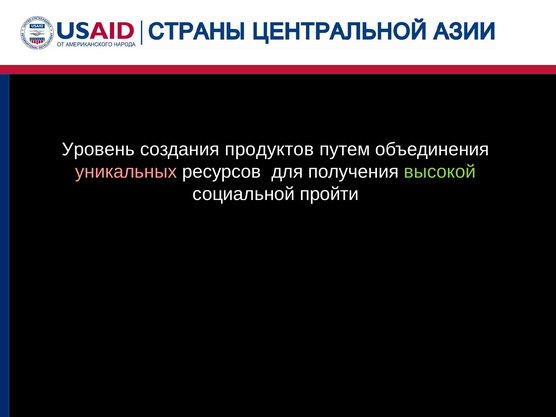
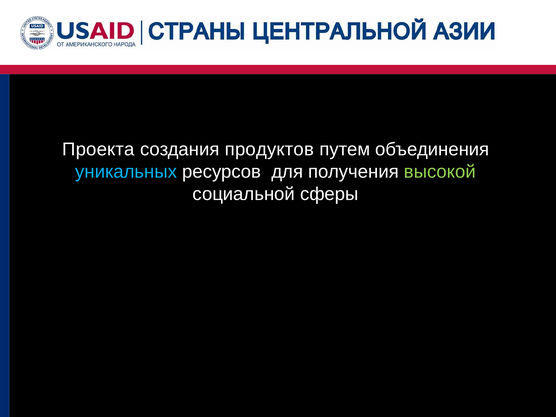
Уровень: Уровень -> Проекта (98, 149)
уникальных colour: pink -> light blue (126, 172)
пройти: пройти -> сферы (329, 194)
